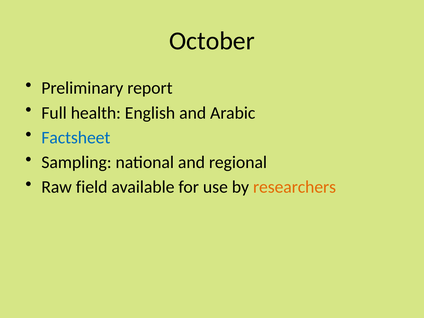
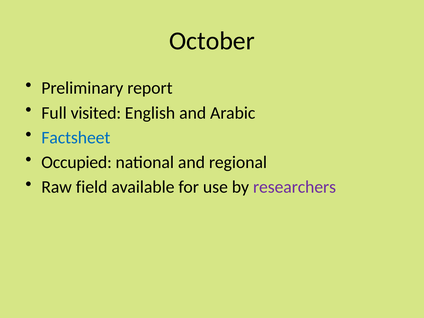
health: health -> visited (96, 113)
Sampling: Sampling -> Occupied (77, 162)
researchers colour: orange -> purple (295, 187)
